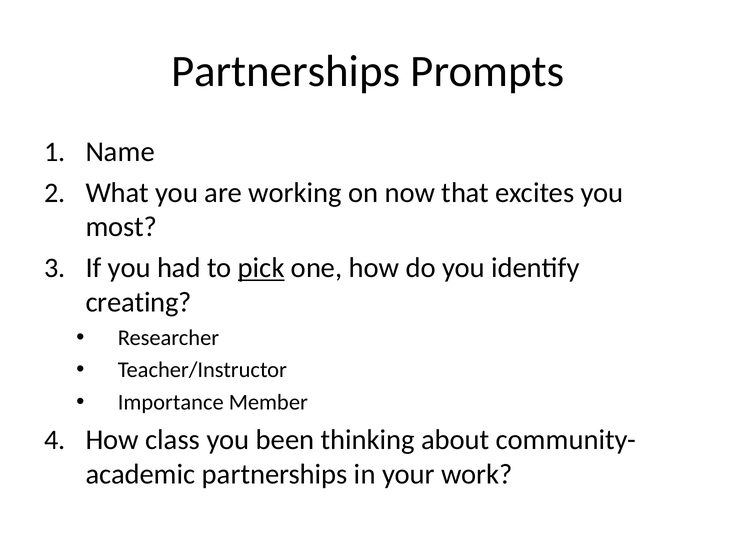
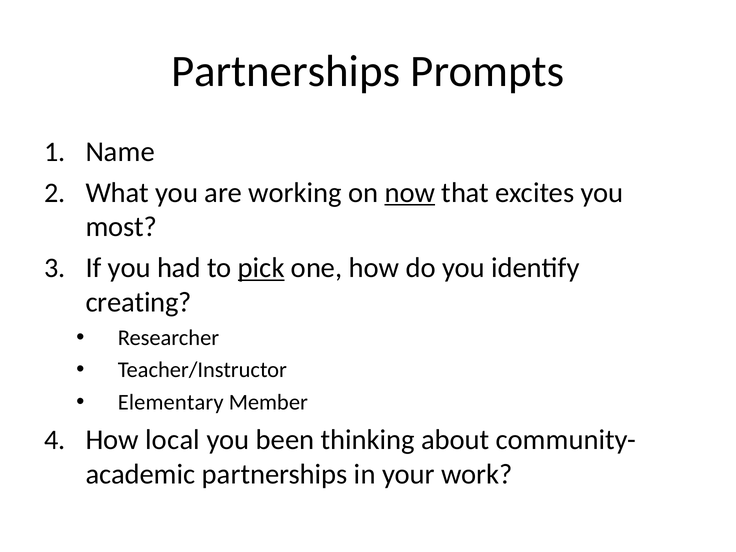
now underline: none -> present (410, 193)
Importance: Importance -> Elementary (171, 402)
class: class -> local (173, 440)
